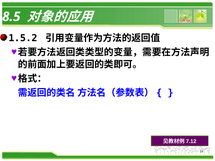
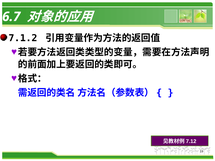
8.5: 8.5 -> 6.7 (11, 17)
1.5.2: 1.5.2 -> 7.1.2 (23, 38)
